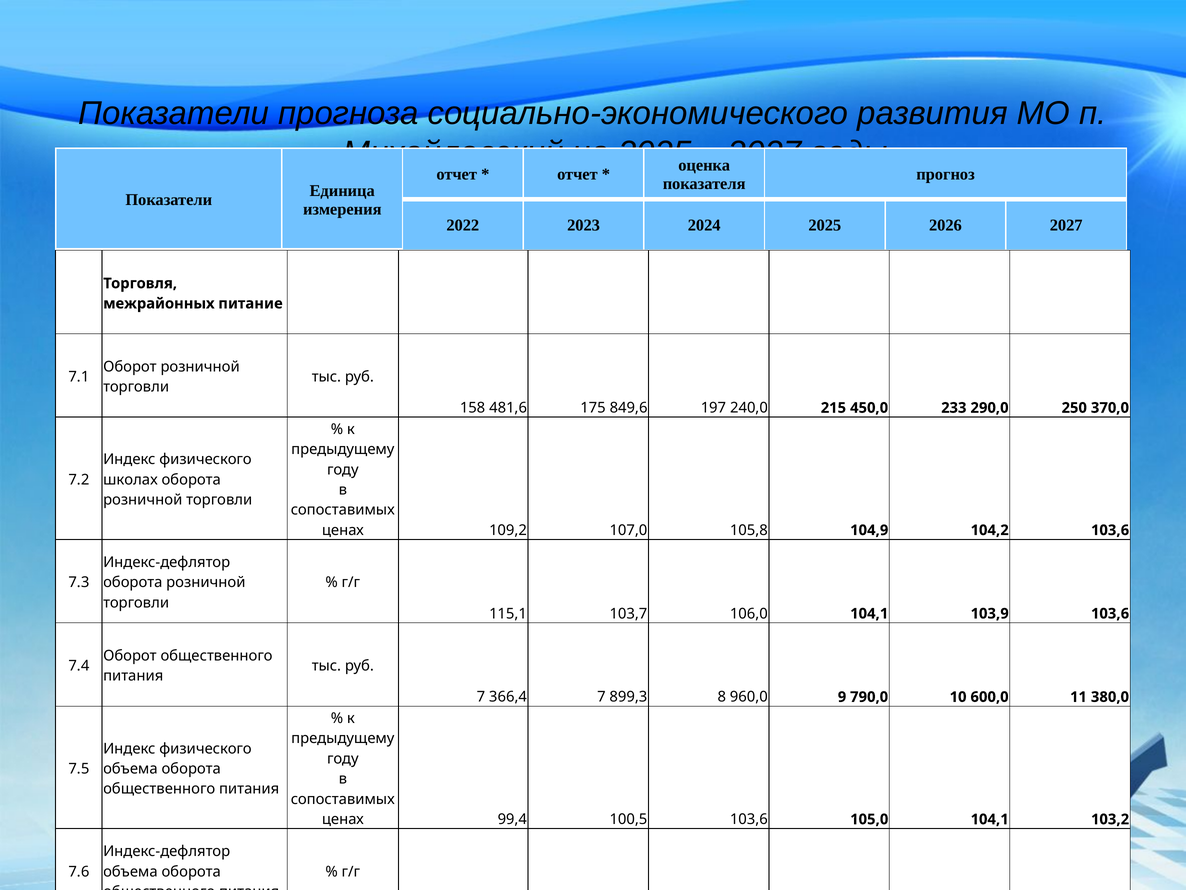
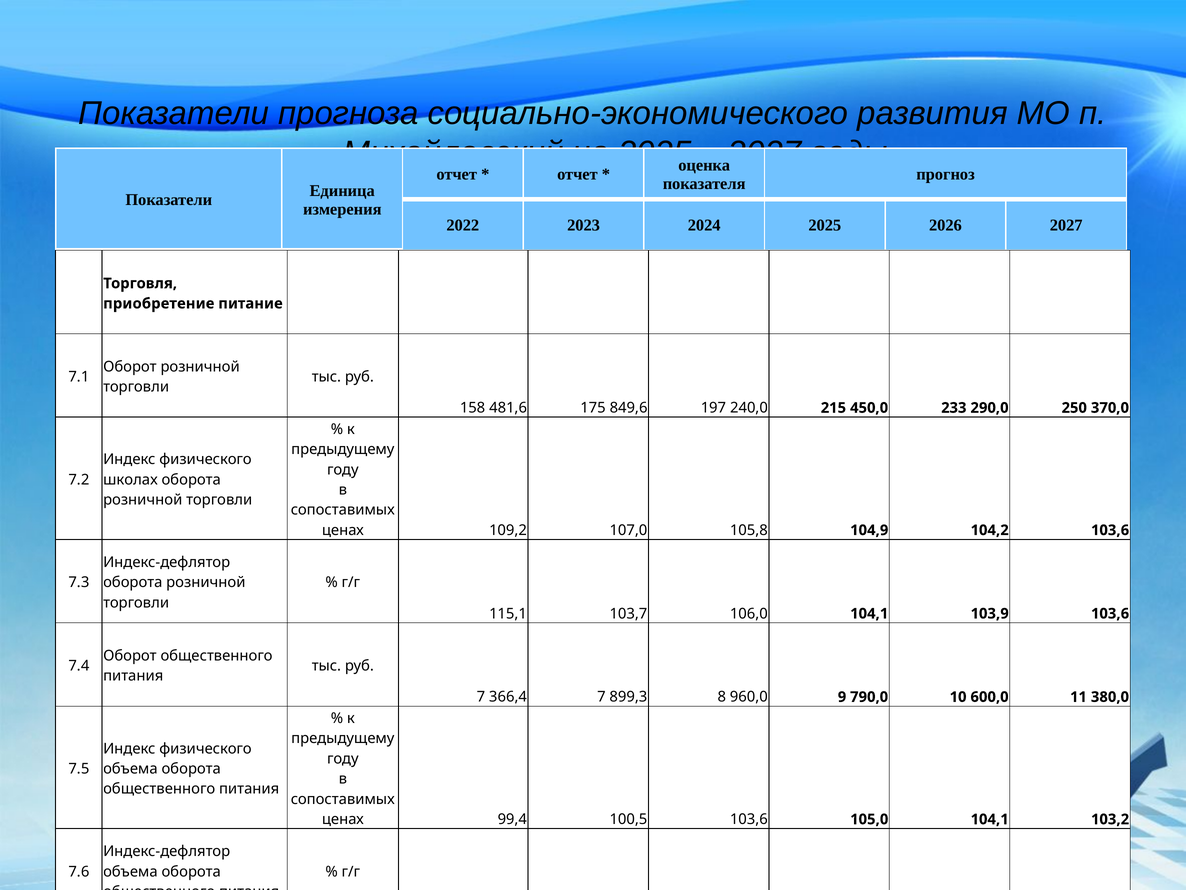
межрайонных: межрайонных -> приобретение (159, 303)
